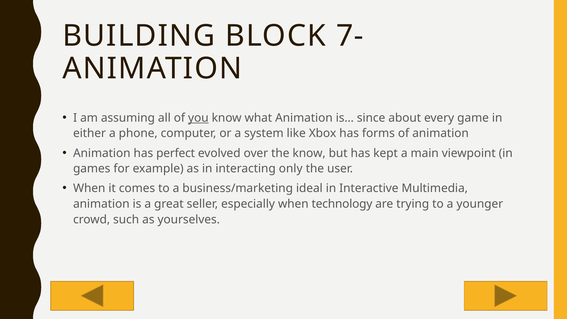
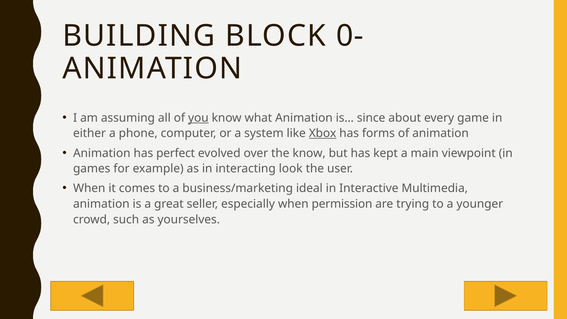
7-: 7- -> 0- (350, 36)
Xbox underline: none -> present (323, 133)
only: only -> look (291, 169)
technology: technology -> permission (342, 204)
